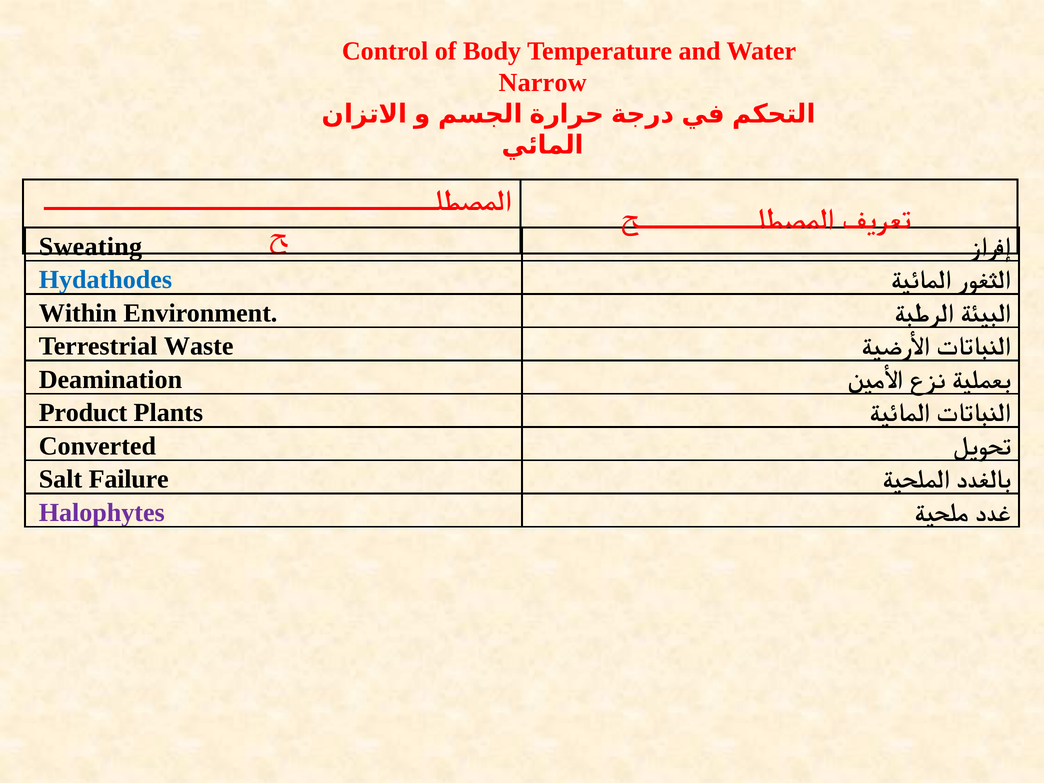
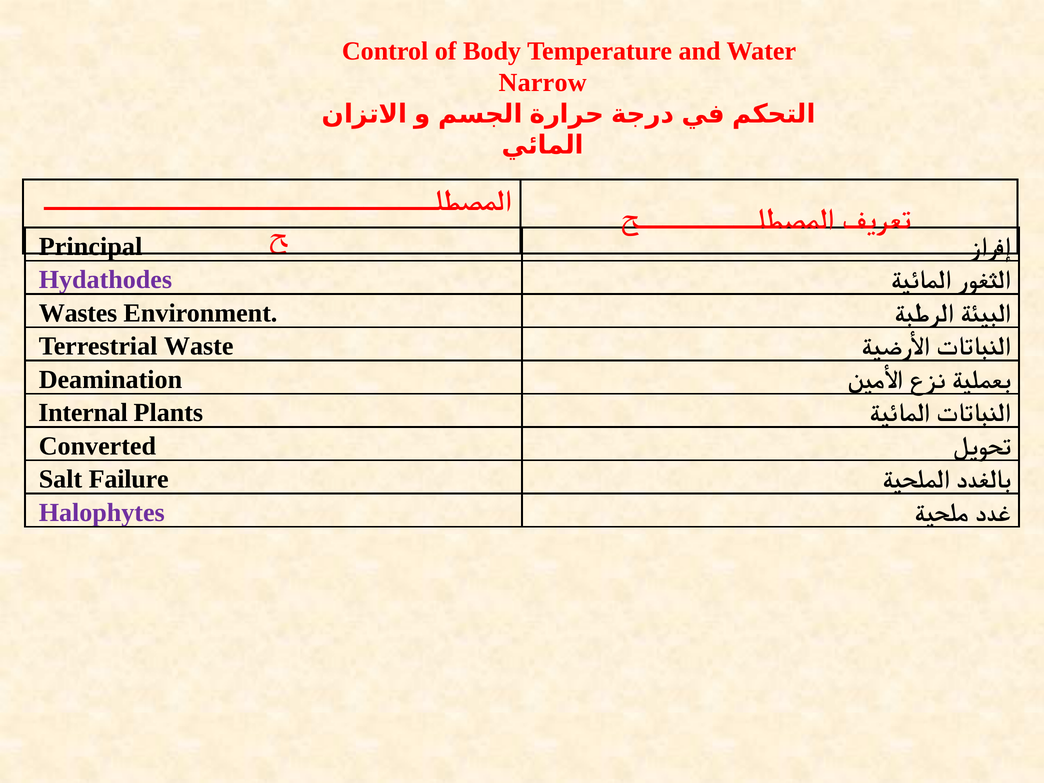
Sweating: Sweating -> Principal (91, 246)
Hydathodes colour: blue -> purple (105, 280)
Within: Within -> Wastes (78, 313)
Product: Product -> Internal (83, 413)
